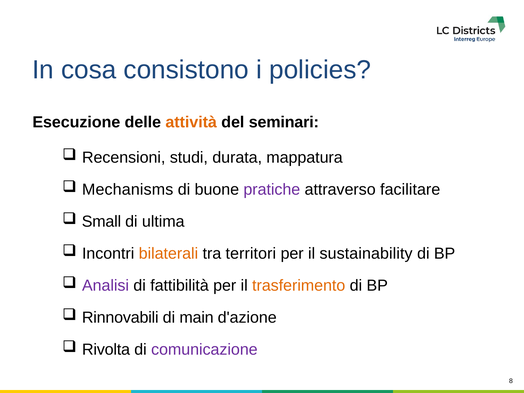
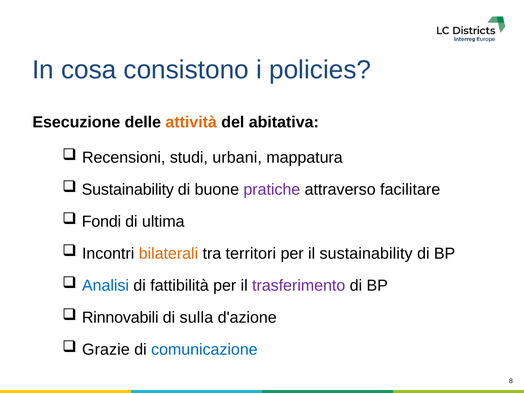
seminari: seminari -> abitativa (284, 122)
durata: durata -> urbani (237, 157)
Mechanisms: Mechanisms -> Sustainability (128, 189)
Small: Small -> Fondi (101, 221)
Analisi colour: purple -> blue (106, 285)
trasferimento colour: orange -> purple (299, 285)
main: main -> sulla (196, 317)
Rivolta: Rivolta -> Grazie (106, 349)
comunicazione colour: purple -> blue (204, 349)
